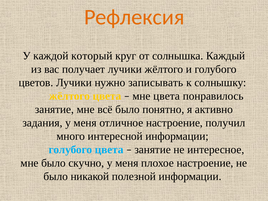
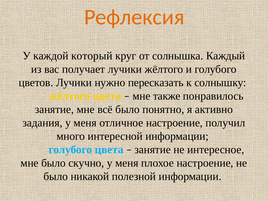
записывать: записывать -> пересказать (156, 83)
мне цвета: цвета -> также (167, 96)
